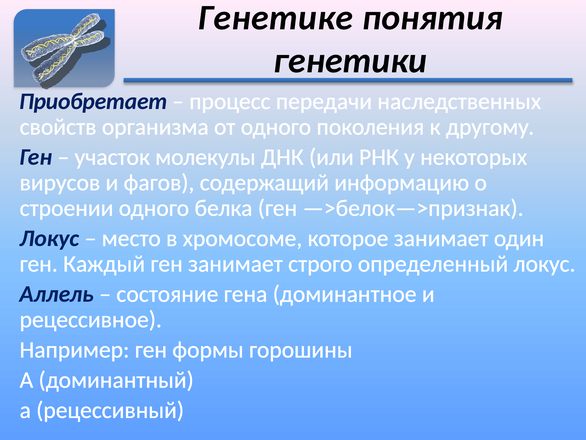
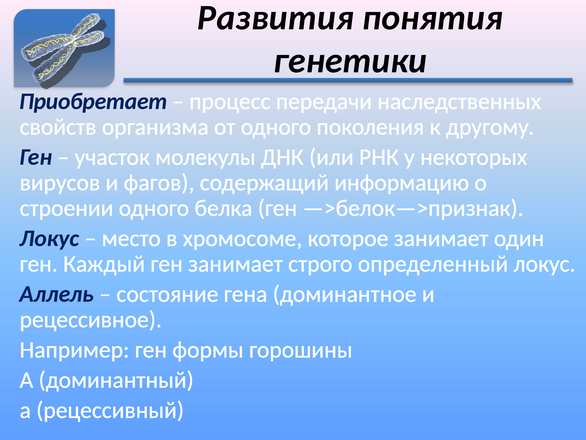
Генетике: Генетике -> Развития (276, 18)
